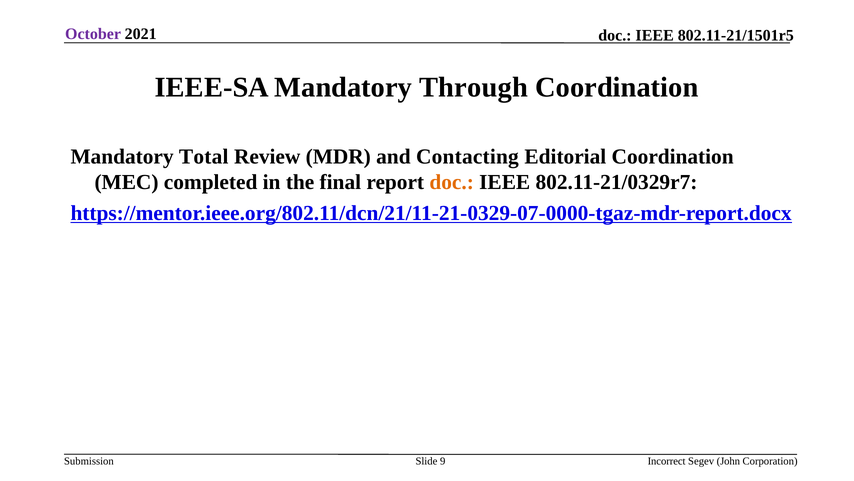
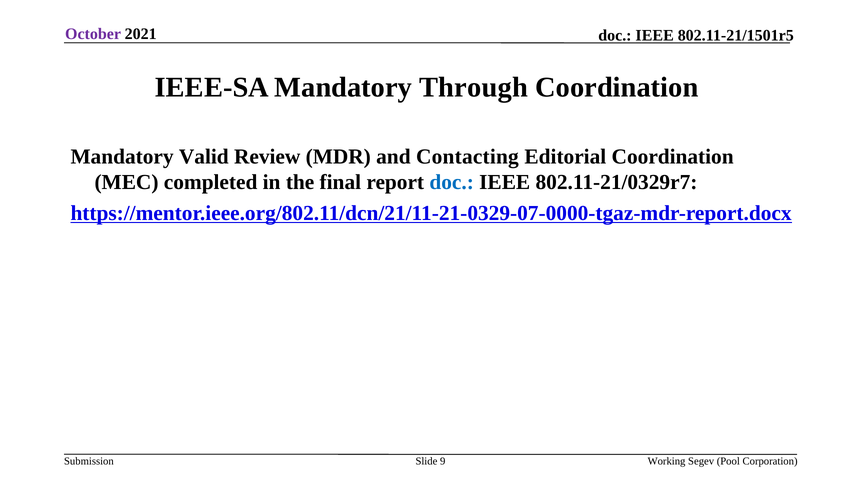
Total: Total -> Valid (204, 156)
doc colour: orange -> blue (452, 182)
Incorrect: Incorrect -> Working (667, 461)
John: John -> Pool (728, 461)
